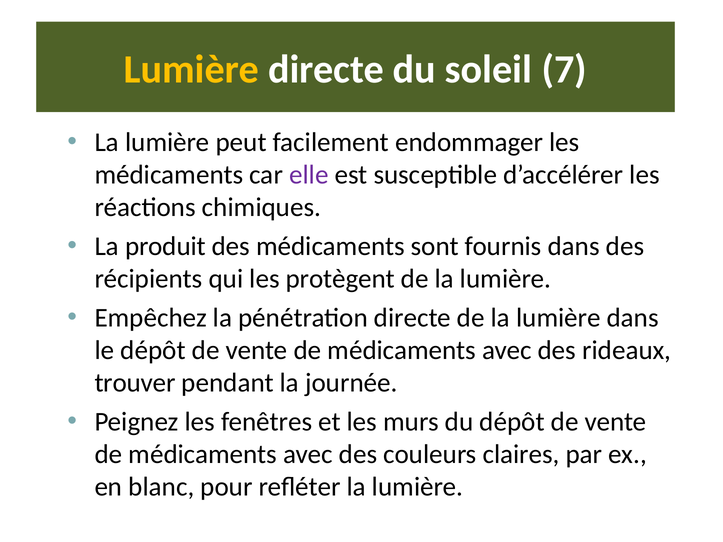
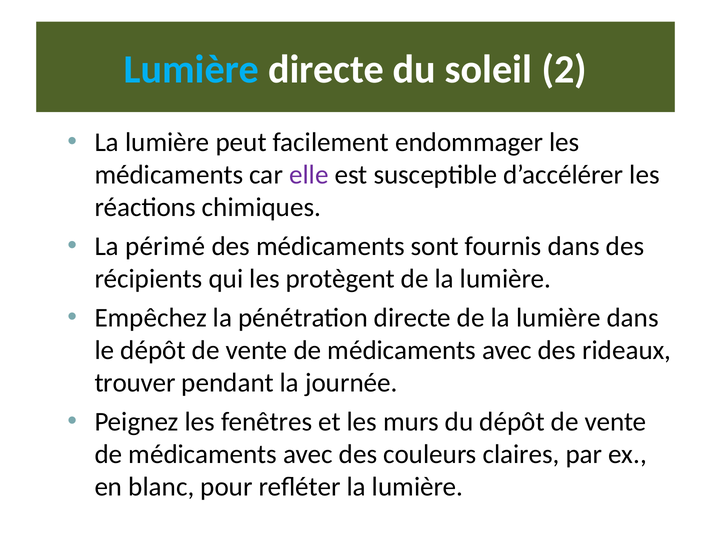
Lumière colour: yellow -> light blue (192, 70)
7: 7 -> 2 (564, 70)
produit: produit -> périmé (165, 246)
